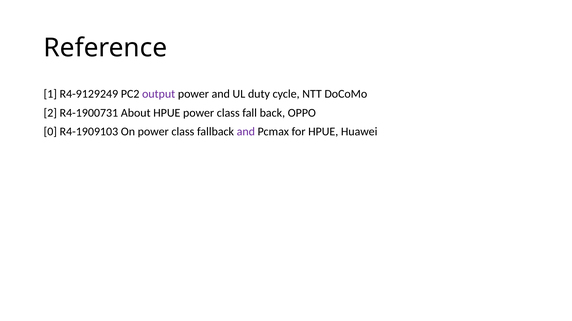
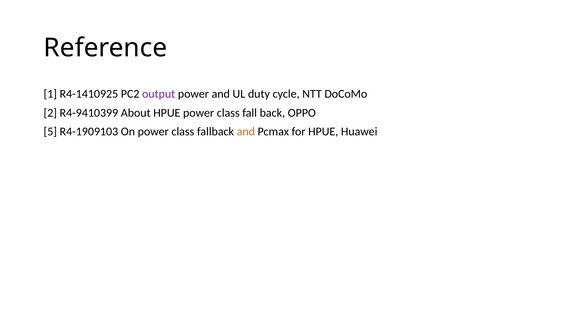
R4-9129249: R4-9129249 -> R4-1410925 (89, 94)
R4-1900731: R4-1900731 -> R4-9410399 (89, 113)
0: 0 -> 5 (50, 132)
and colour: purple -> orange (246, 132)
